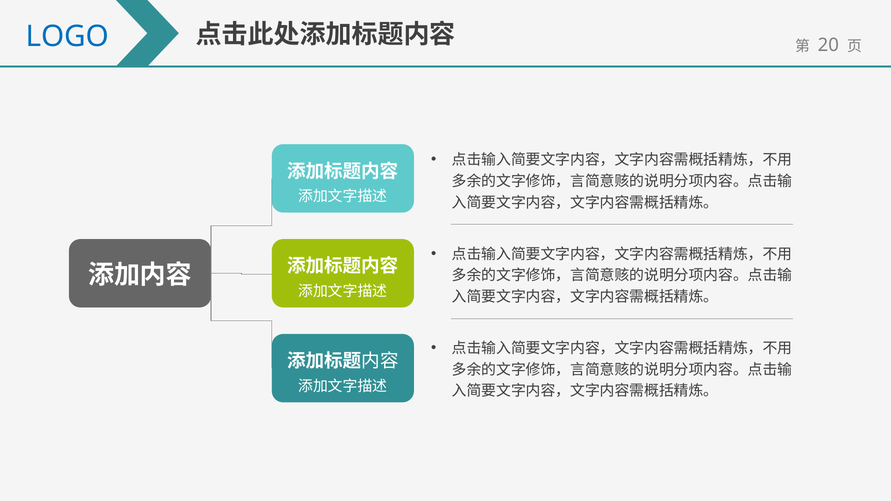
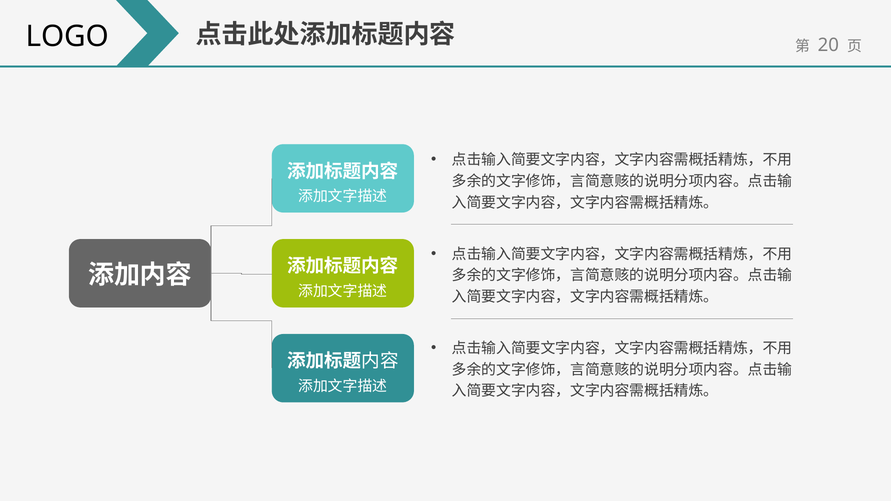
LOGO colour: blue -> black (67, 36)
